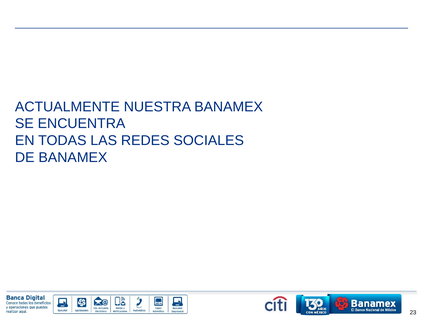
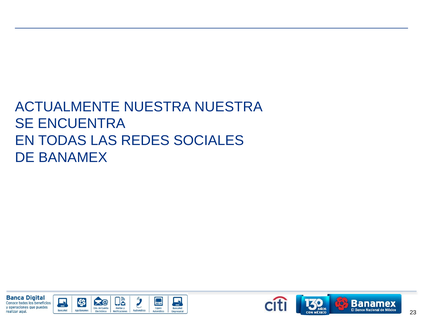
NUESTRA BANAMEX: BANAMEX -> NUESTRA (229, 107)
